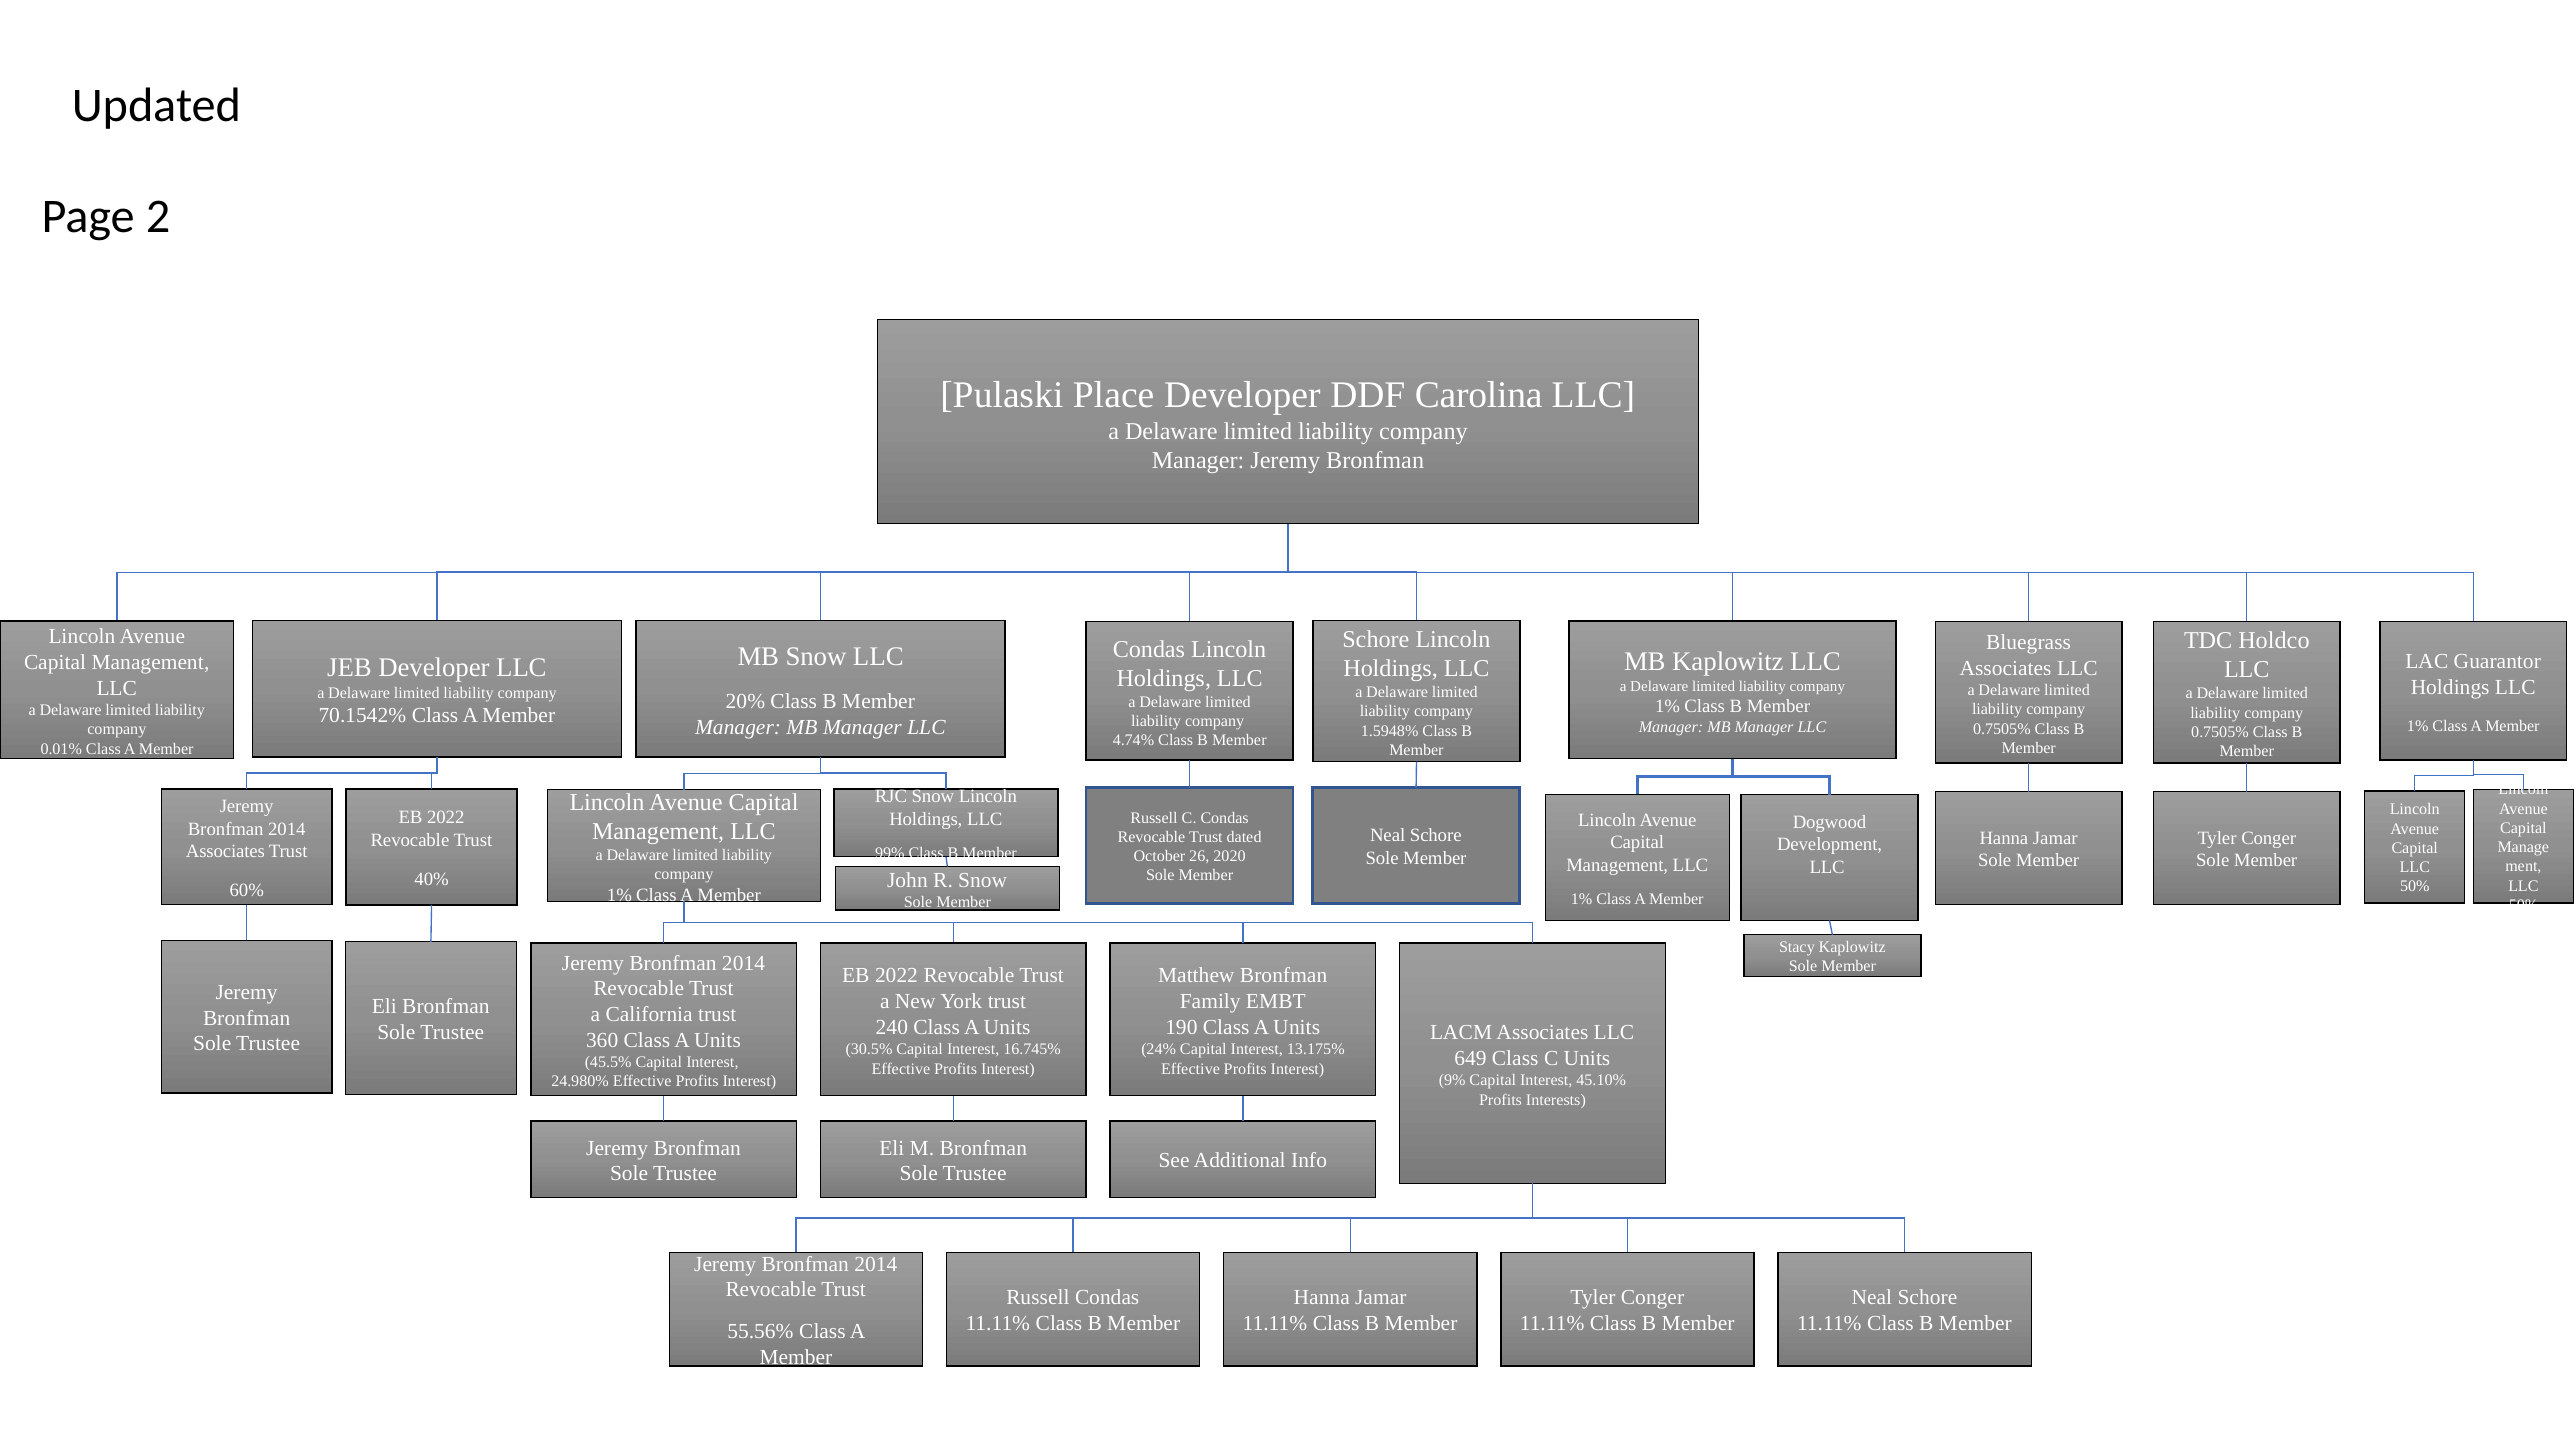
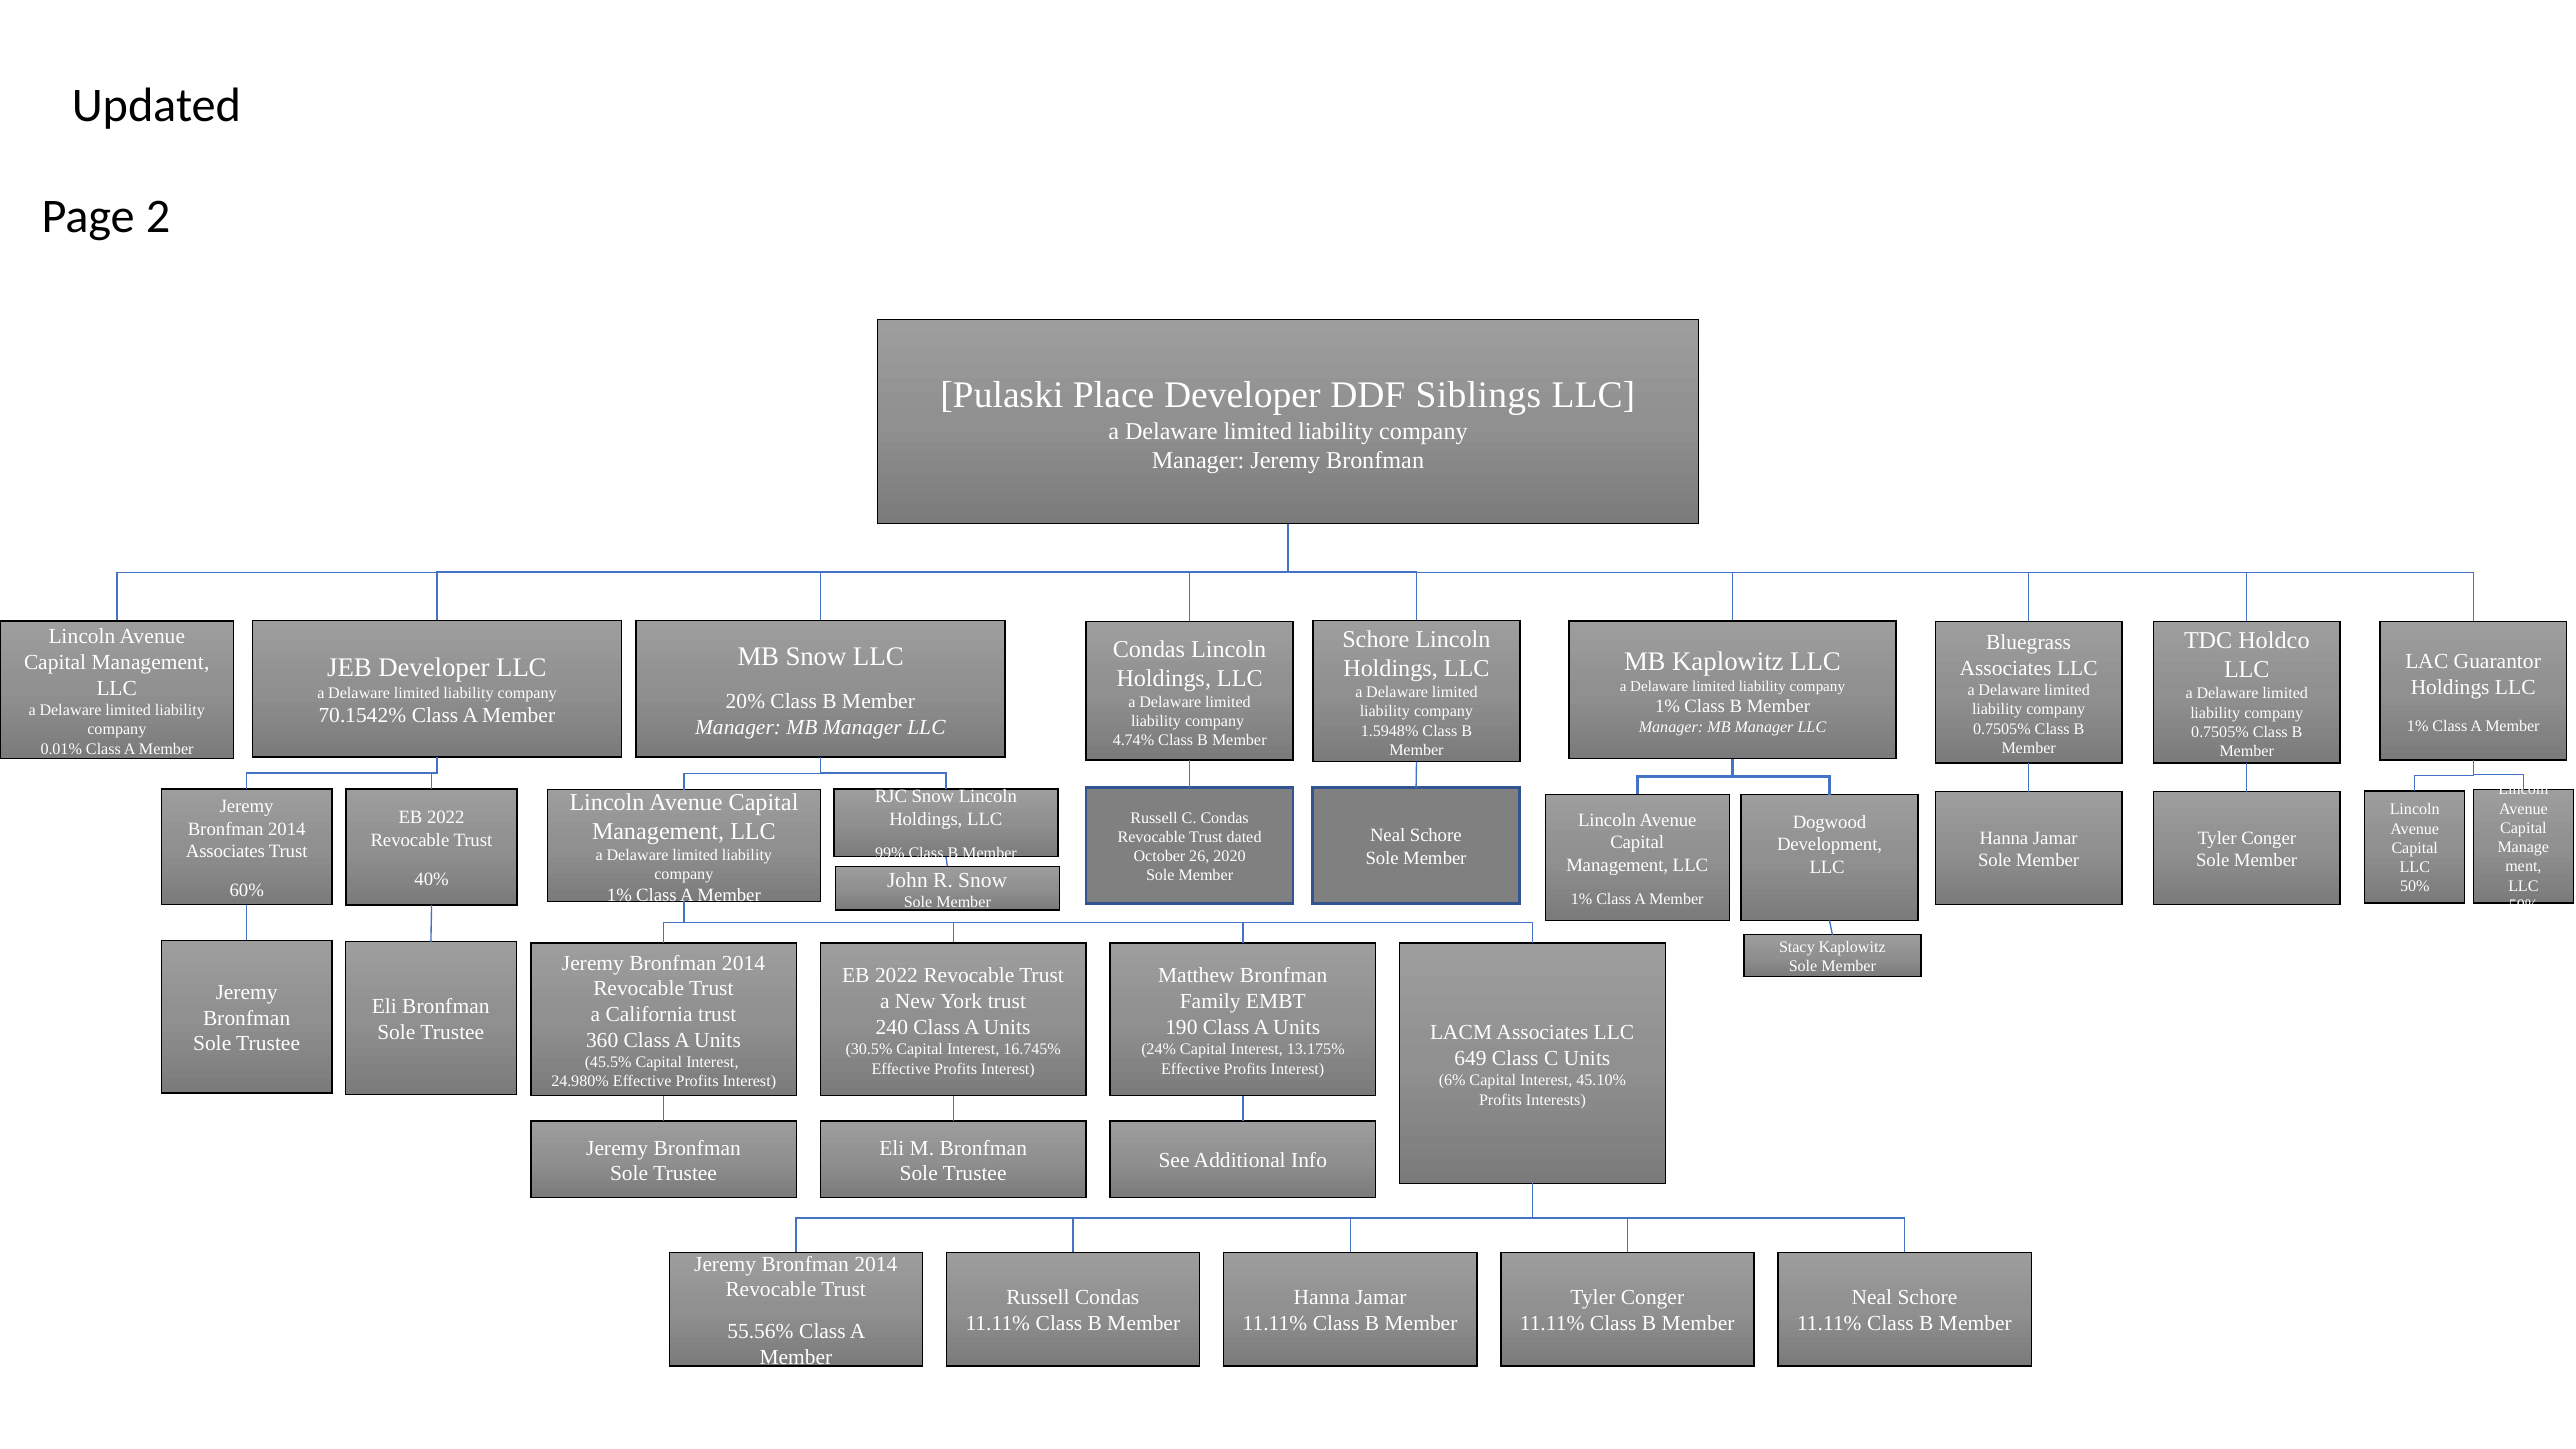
Carolina: Carolina -> Siblings (1478, 395)
9%: 9% -> 6% (1452, 1080)
